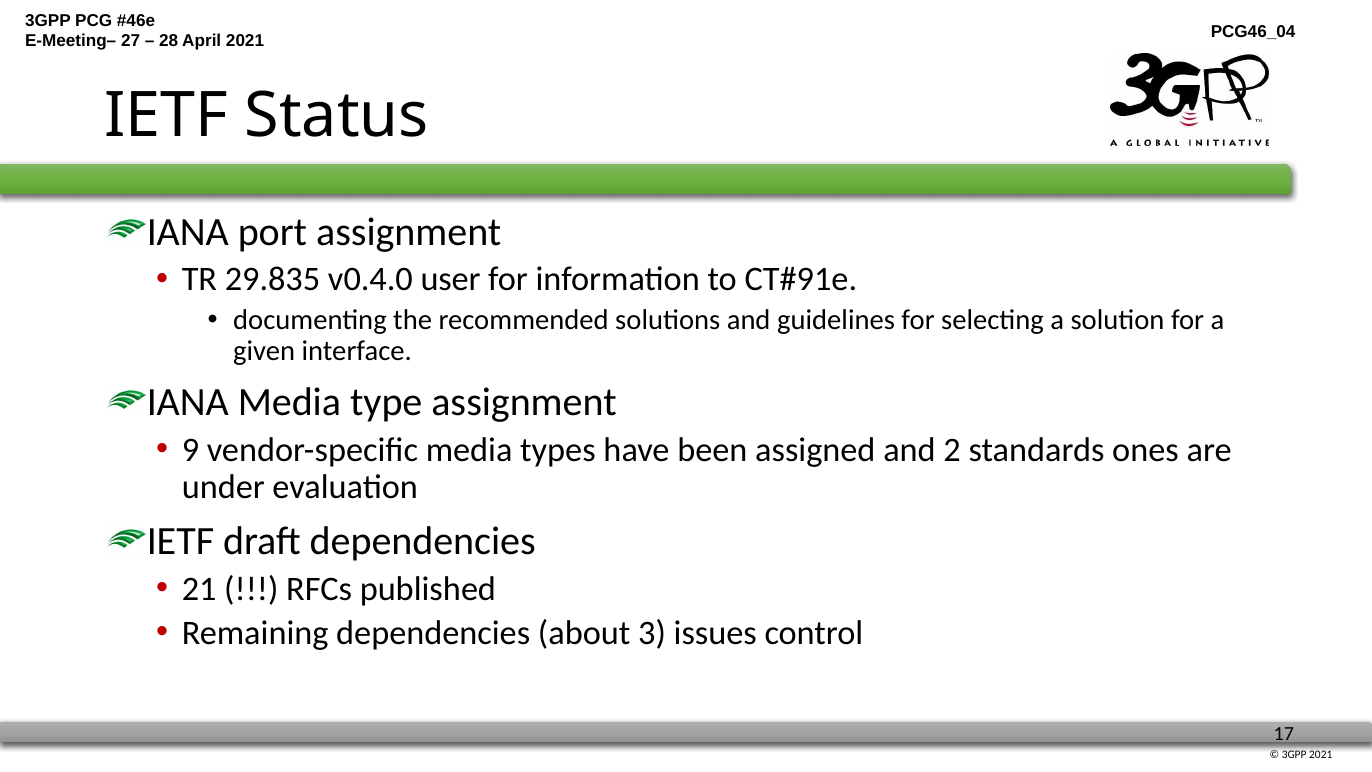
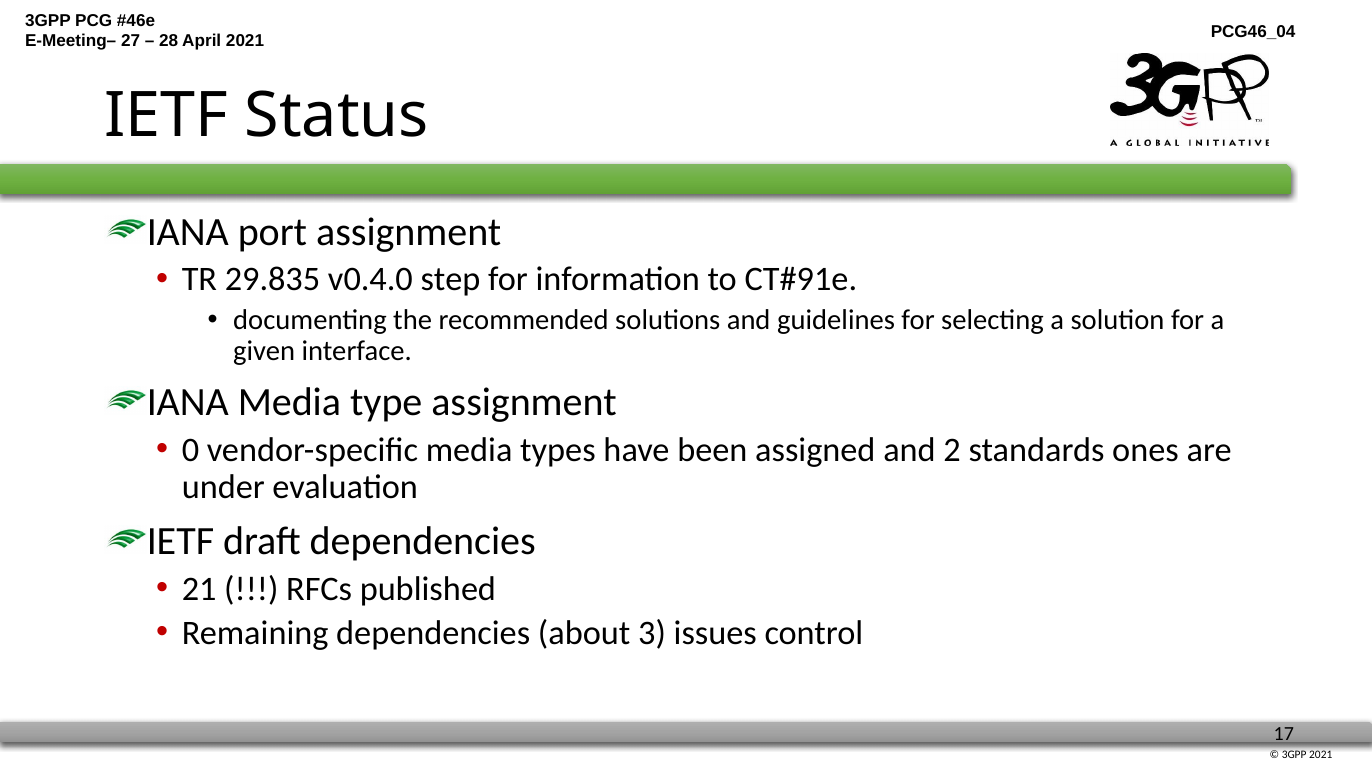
user: user -> step (450, 279)
9: 9 -> 0 (190, 450)
